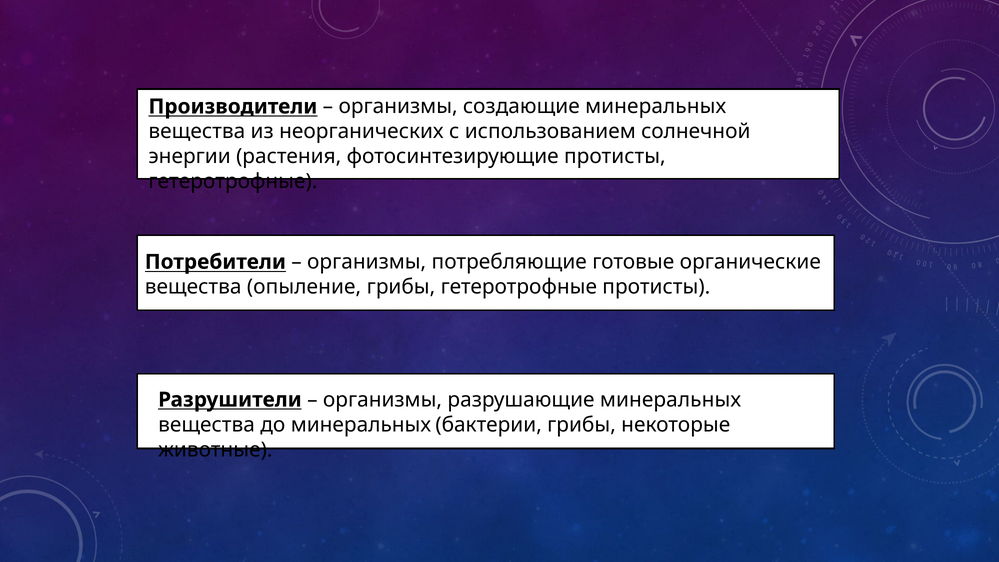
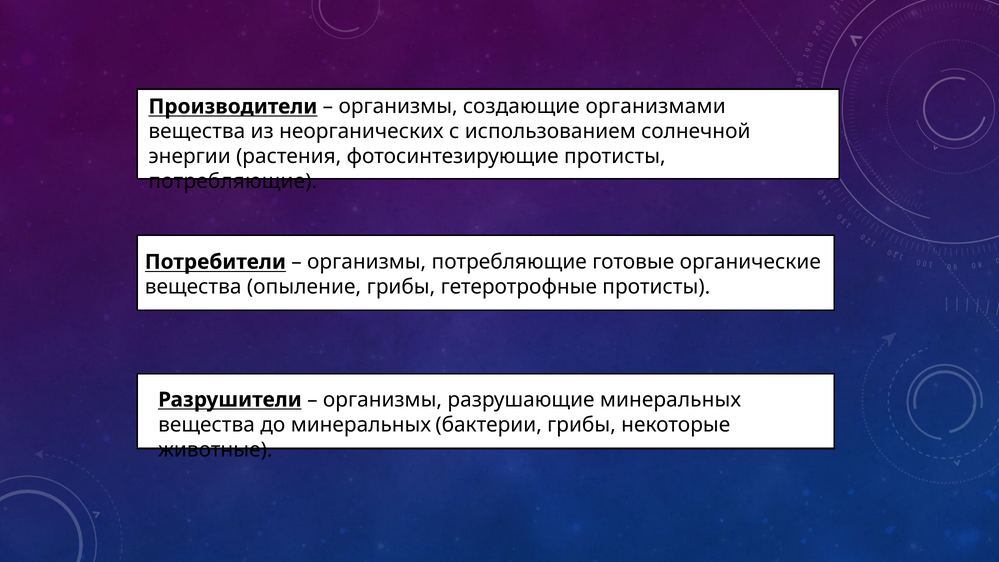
создающие минеральных: минеральных -> организмами (656, 107)
гетеротрофные: гетеротрофные -> потребляющие (233, 182)
